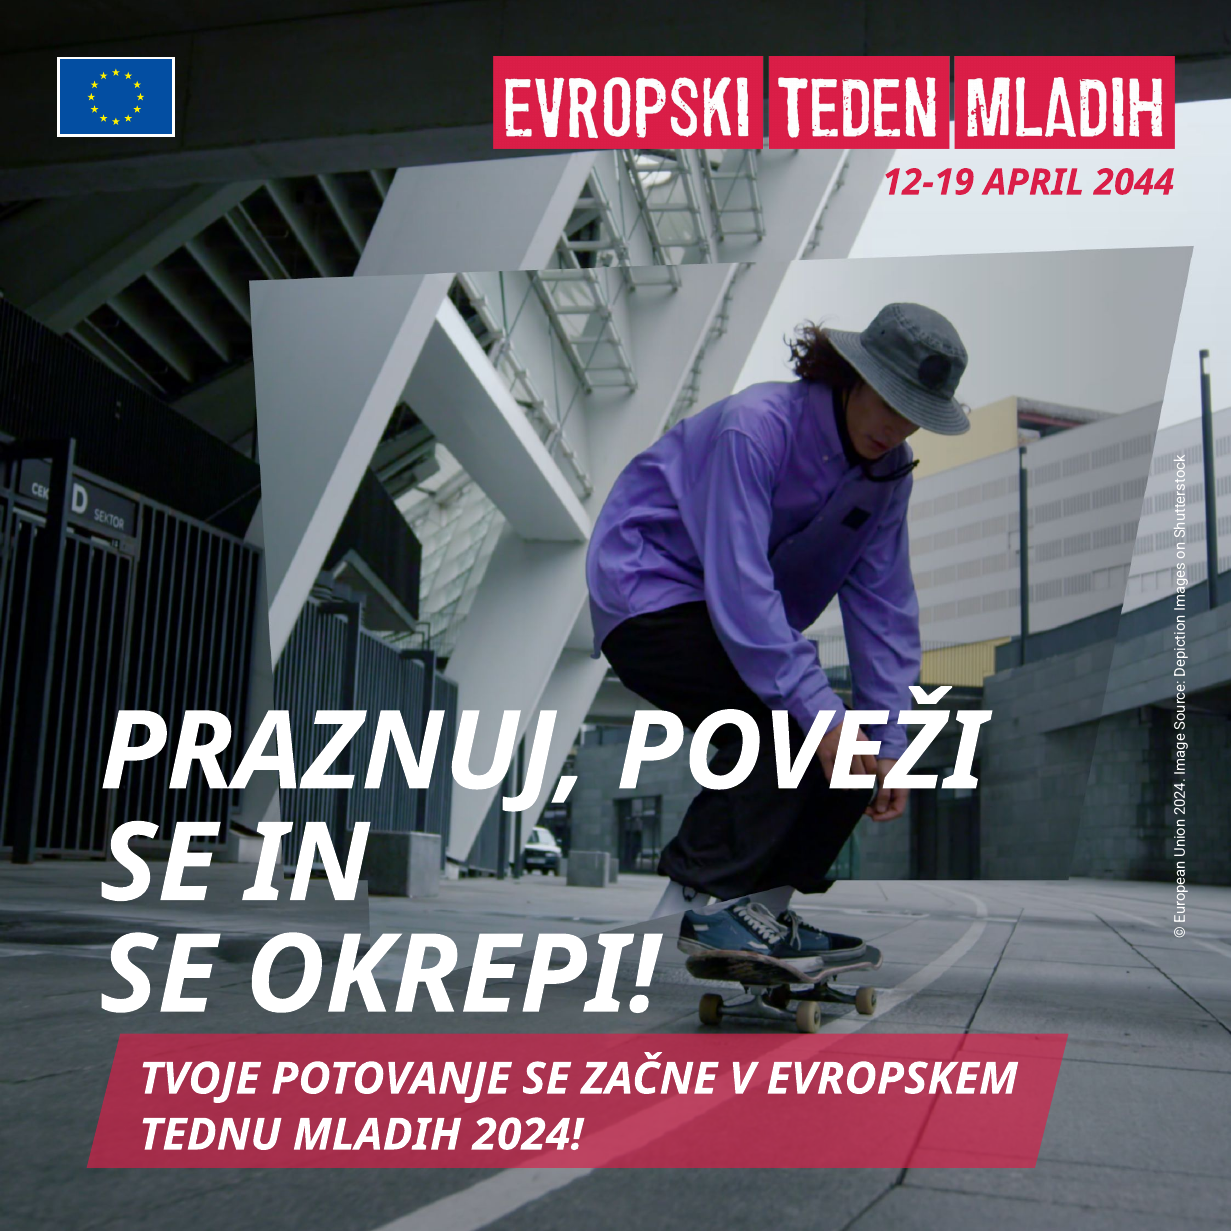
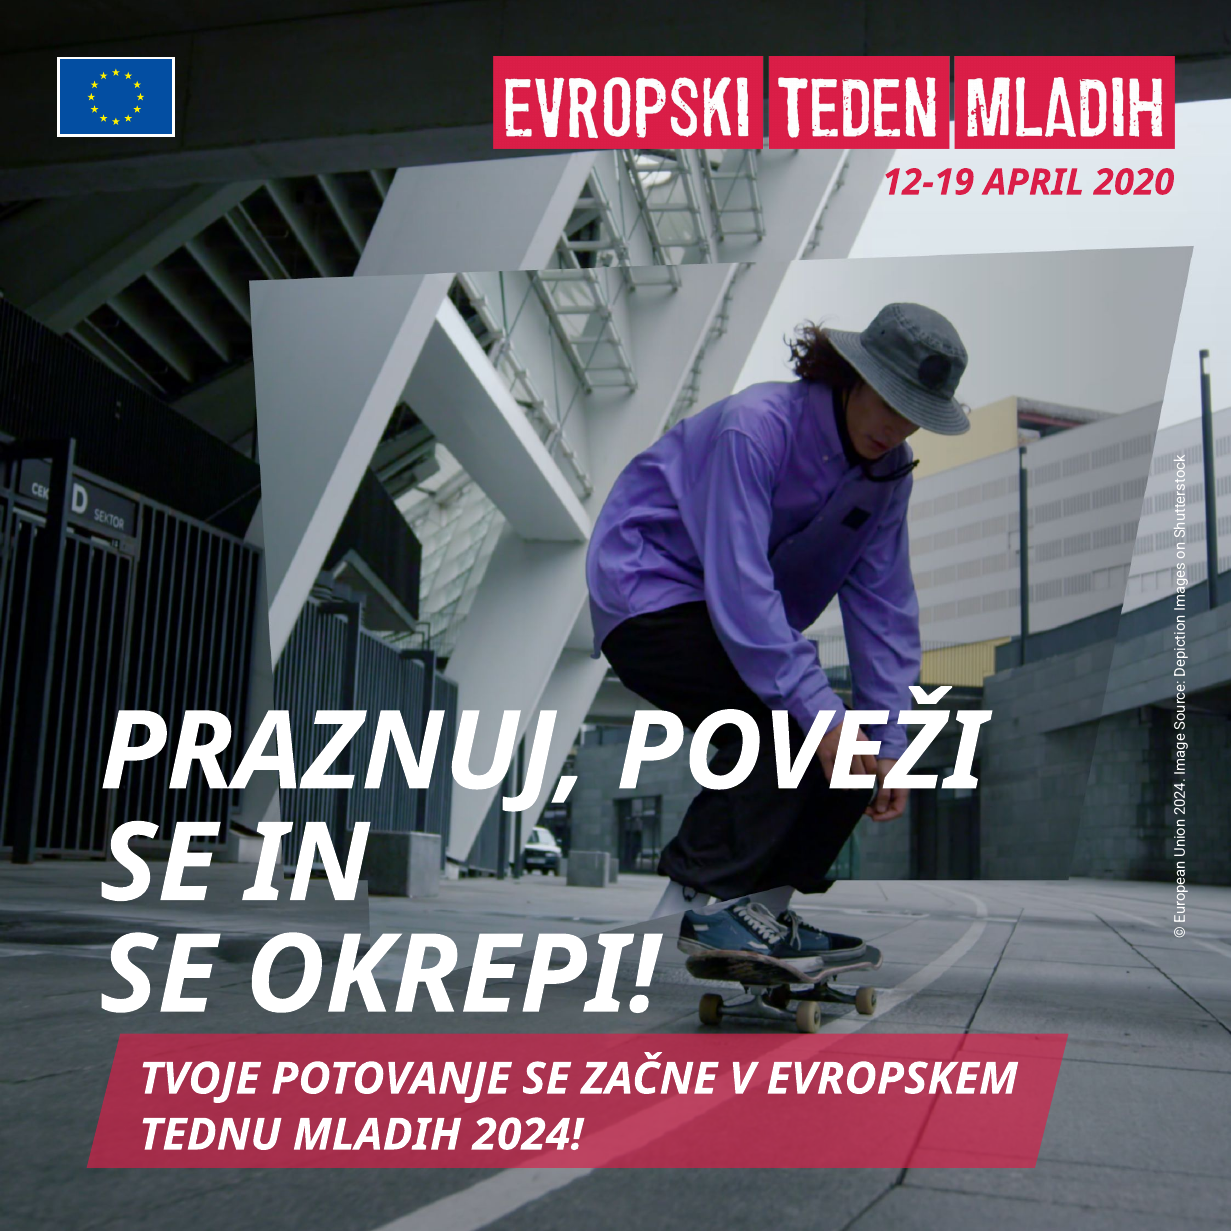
2044: 2044 -> 2020 (1134, 182)
